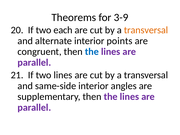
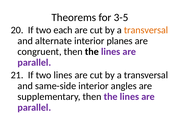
3-9: 3-9 -> 3-5 (121, 17)
points: points -> planes (120, 41)
the colour: blue -> black (92, 52)
